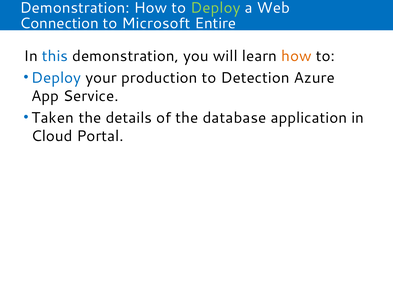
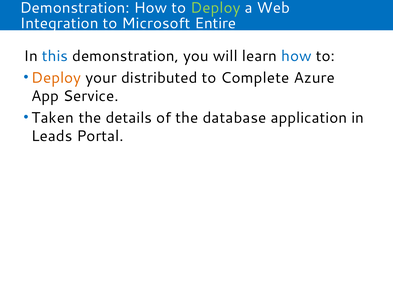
Connection: Connection -> Integration (59, 23)
how colour: orange -> blue (296, 56)
Deploy colour: blue -> orange (56, 78)
production: production -> distributed (159, 78)
Detection: Detection -> Complete (255, 78)
Cloud: Cloud -> Leads (52, 136)
